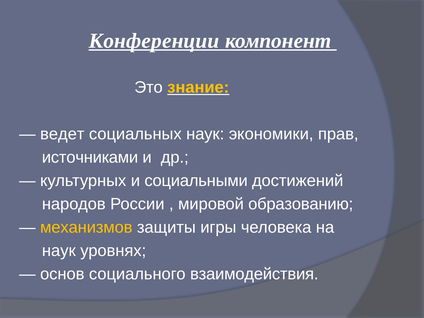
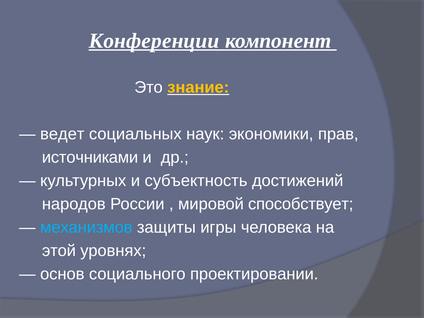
социальными: социальными -> субъектность (196, 181)
образованию: образованию -> способствует (301, 204)
механизмов colour: yellow -> light blue (86, 227)
наук: наук -> этой (59, 251)
взаимодействия: взаимодействия -> проектировании (254, 274)
